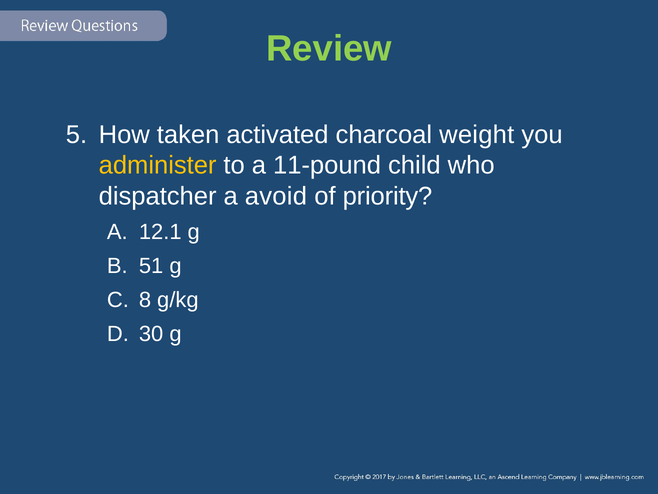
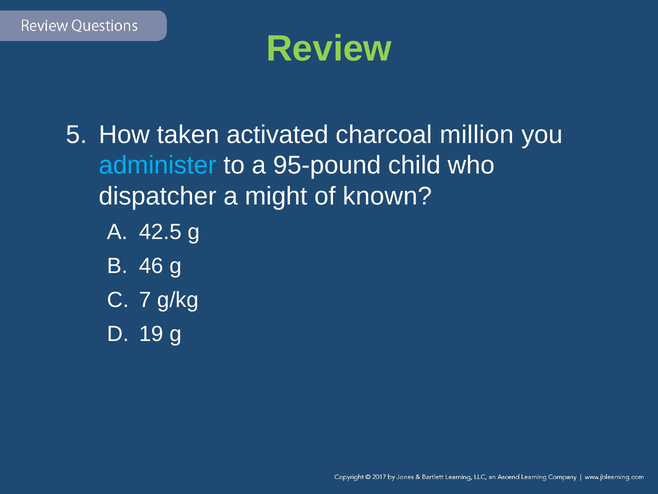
weight: weight -> million (477, 135)
administer colour: yellow -> light blue (158, 165)
11-pound: 11-pound -> 95-pound (327, 165)
avoid: avoid -> might (276, 196)
priority: priority -> known (387, 196)
12.1: 12.1 -> 42.5 (160, 232)
51: 51 -> 46 (151, 266)
8: 8 -> 7 (145, 300)
30: 30 -> 19 (151, 334)
